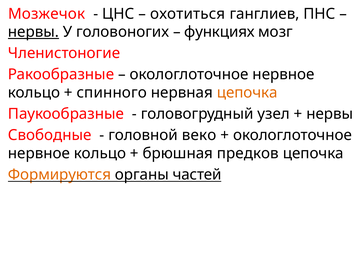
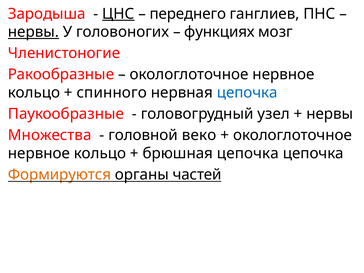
Мозжечок: Мозжечок -> Зародыша (47, 14)
ЦНС underline: none -> present (118, 14)
охотиться: охотиться -> переднего (188, 14)
цепочка colour: orange -> blue (247, 93)
Свободные: Свободные -> Множества (50, 135)
брюшная предков: предков -> цепочка (248, 153)
